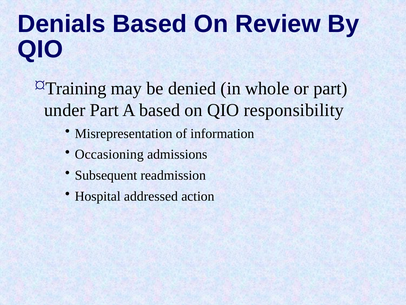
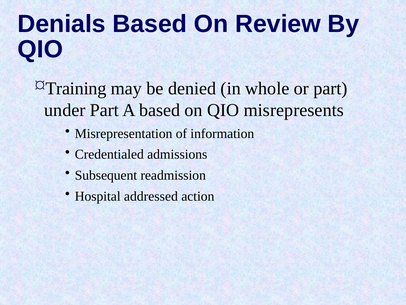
responsibility: responsibility -> misrepresents (294, 110)
Occasioning: Occasioning -> Credentialed (109, 154)
